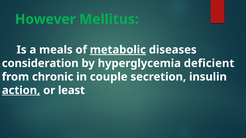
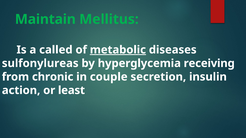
However: However -> Maintain (45, 19)
meals: meals -> called (56, 50)
consideration: consideration -> sulfonylureas (40, 63)
deficient: deficient -> receiving (209, 63)
action underline: present -> none (21, 91)
